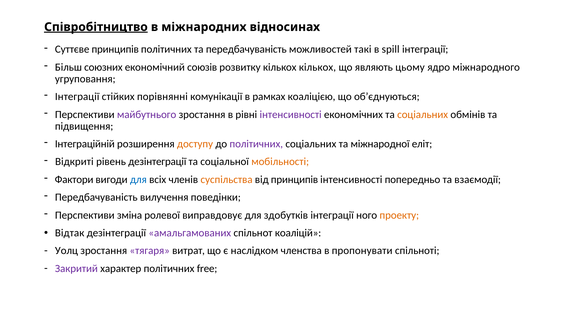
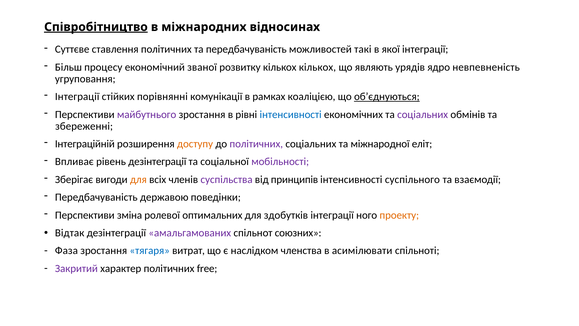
Суттєве принципів: принципів -> ставлення (115, 49)
spill: spill -> якої (391, 49)
союзних: союзних -> процесу (103, 67)
союзів: союзів -> званої (202, 67)
цьому: цьому -> урядів (410, 67)
міжнародного: міжнародного -> невпевненість (486, 67)
об’єднуються underline: none -> present (387, 97)
інтенсивності colour: purple -> blue (291, 114)
соціальних colour: orange -> purple (423, 114)
підвищення: підвищення -> збереженні (84, 126)
Відкриті: Відкриті -> Впливає (74, 162)
мобільності colour: orange -> purple (280, 162)
Фактори: Фактори -> Зберігає (74, 179)
для colour: blue -> orange (138, 179)
суспільства colour: orange -> purple (227, 179)
попередньо: попередньо -> суспільного (412, 179)
вилучення: вилучення -> державою (164, 197)
виправдовує: виправдовує -> оптимальних (212, 215)
коаліцій: коаліцій -> союзних (298, 233)
Уолц: Уолц -> Фаза (66, 250)
тягаря colour: purple -> blue (150, 250)
пропонувати: пропонувати -> асимілювати (362, 250)
